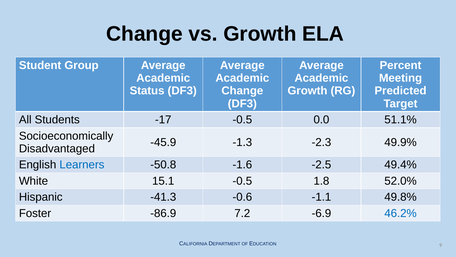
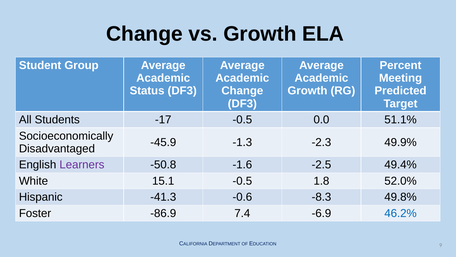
Learners colour: blue -> purple (82, 165)
-1.1: -1.1 -> -8.3 (321, 197)
7.2: 7.2 -> 7.4 (242, 213)
